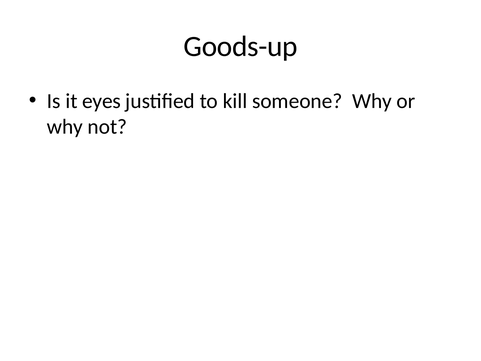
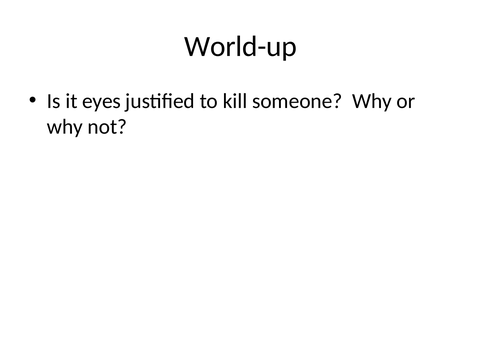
Goods-up: Goods-up -> World-up (240, 47)
